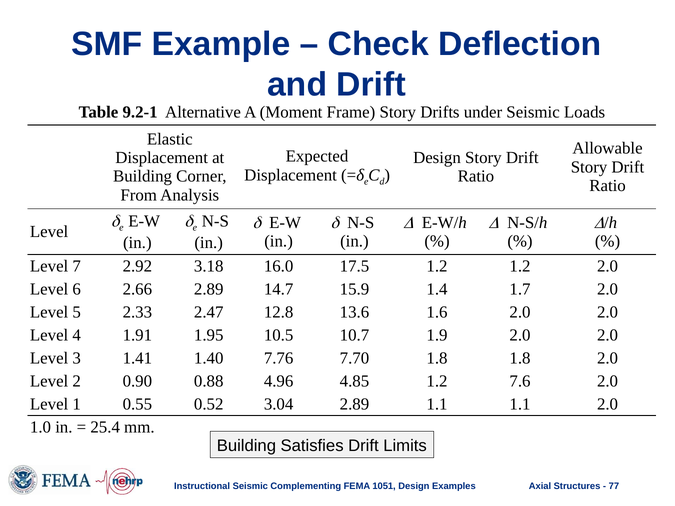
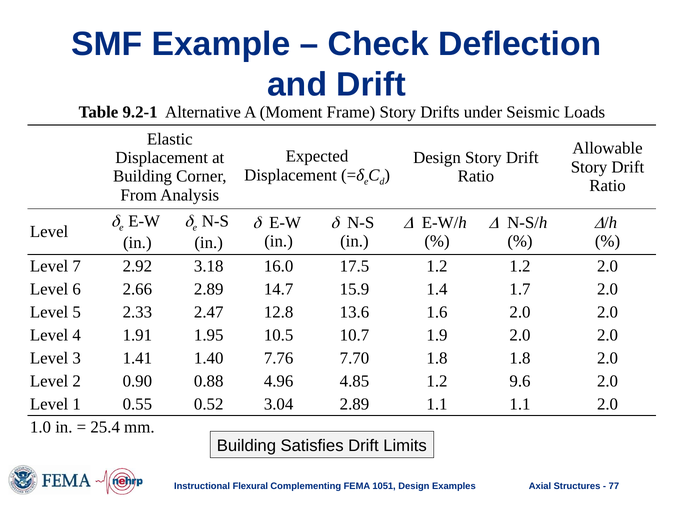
7.6: 7.6 -> 9.6 (520, 381)
Instructional Seismic: Seismic -> Flexural (250, 486)
